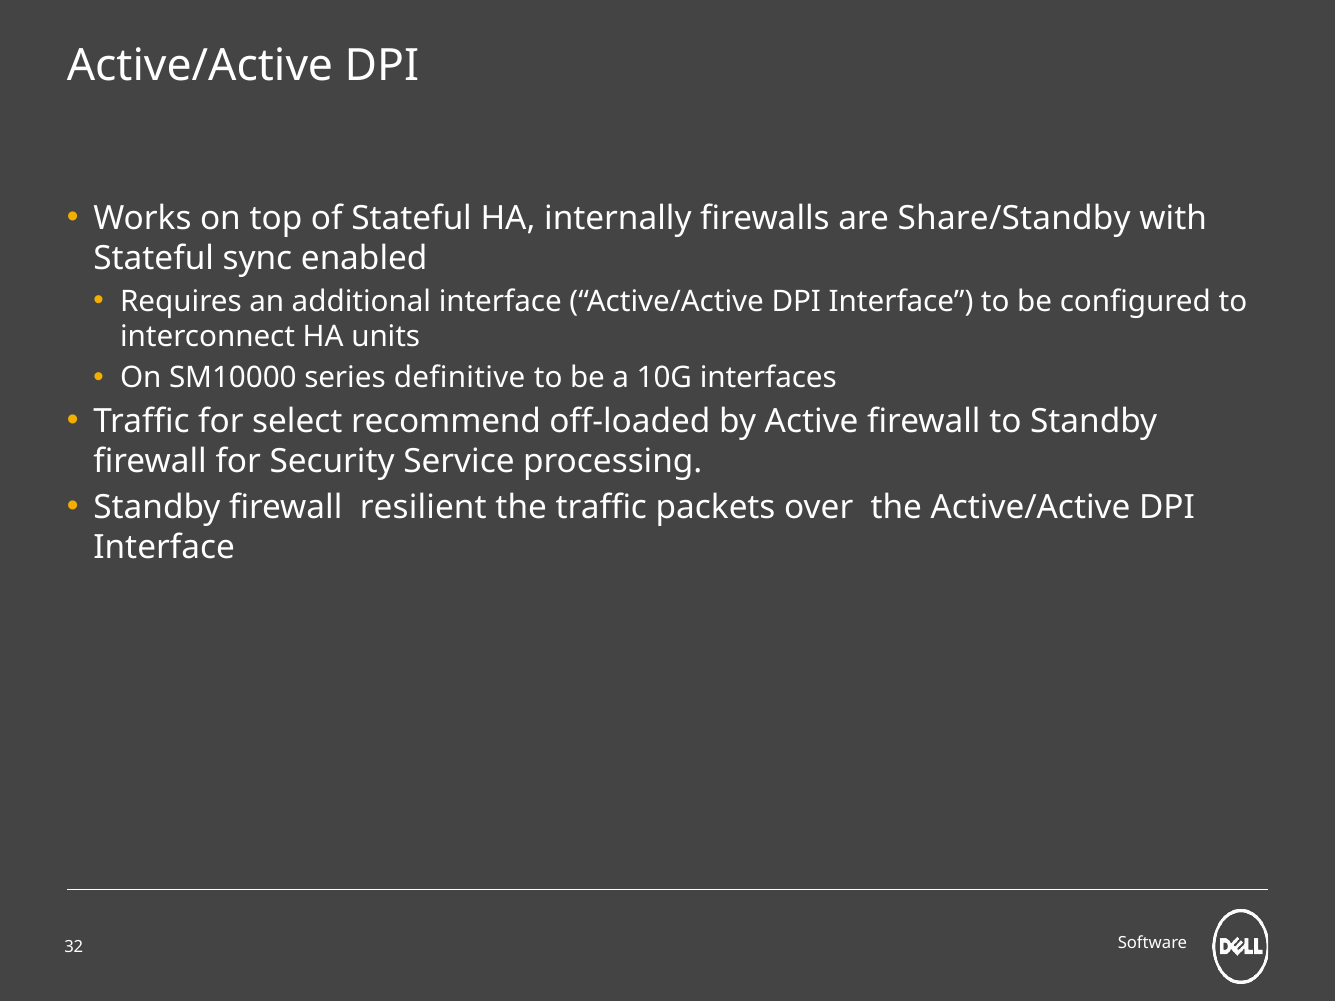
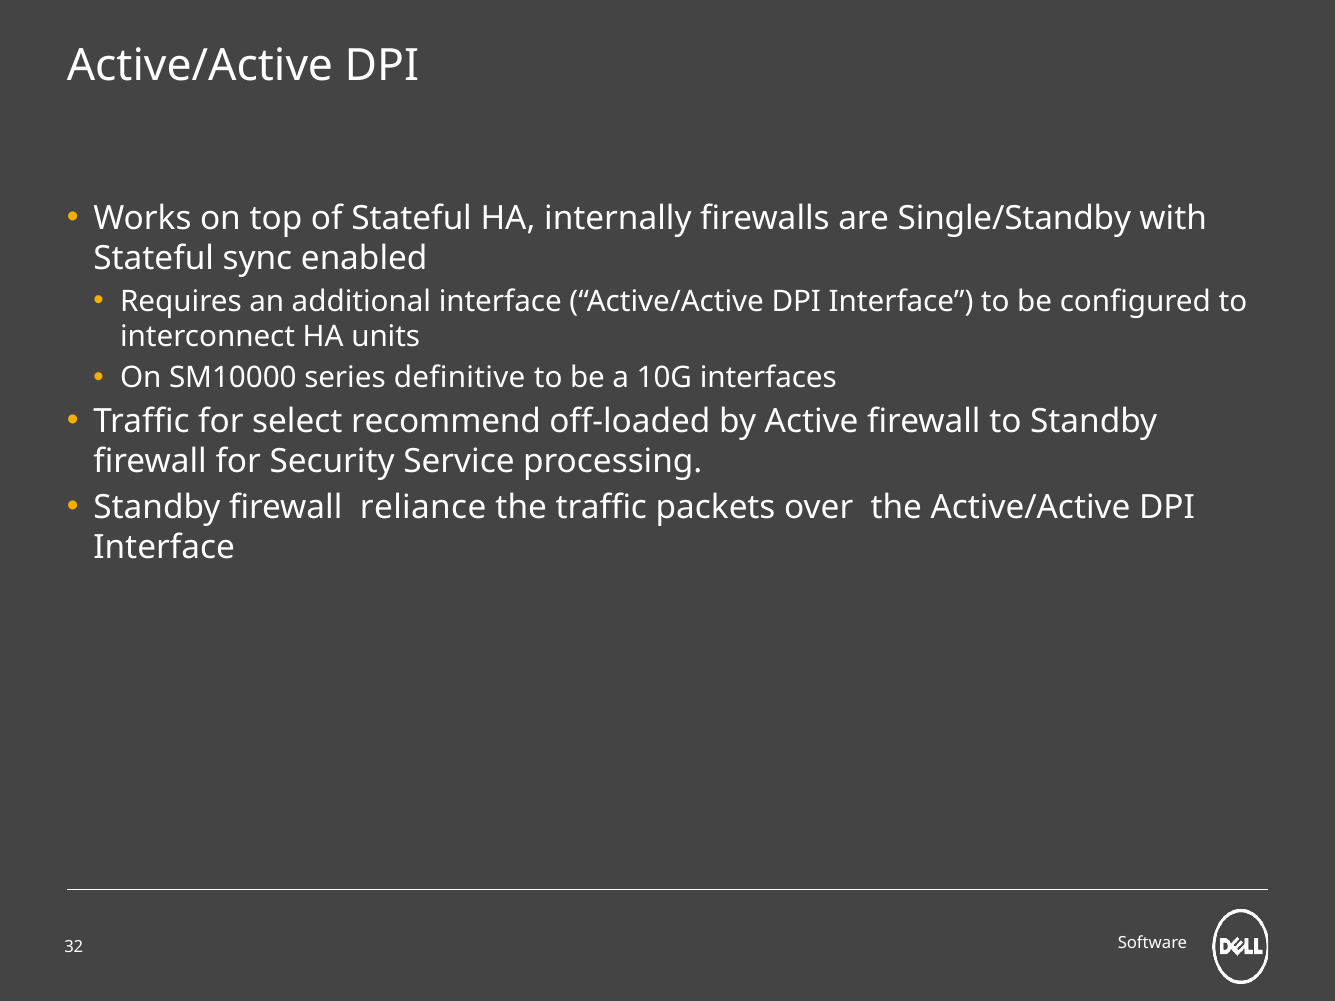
Share/Standby: Share/Standby -> Single/Standby (1014, 218)
resilient: resilient -> reliance (423, 507)
